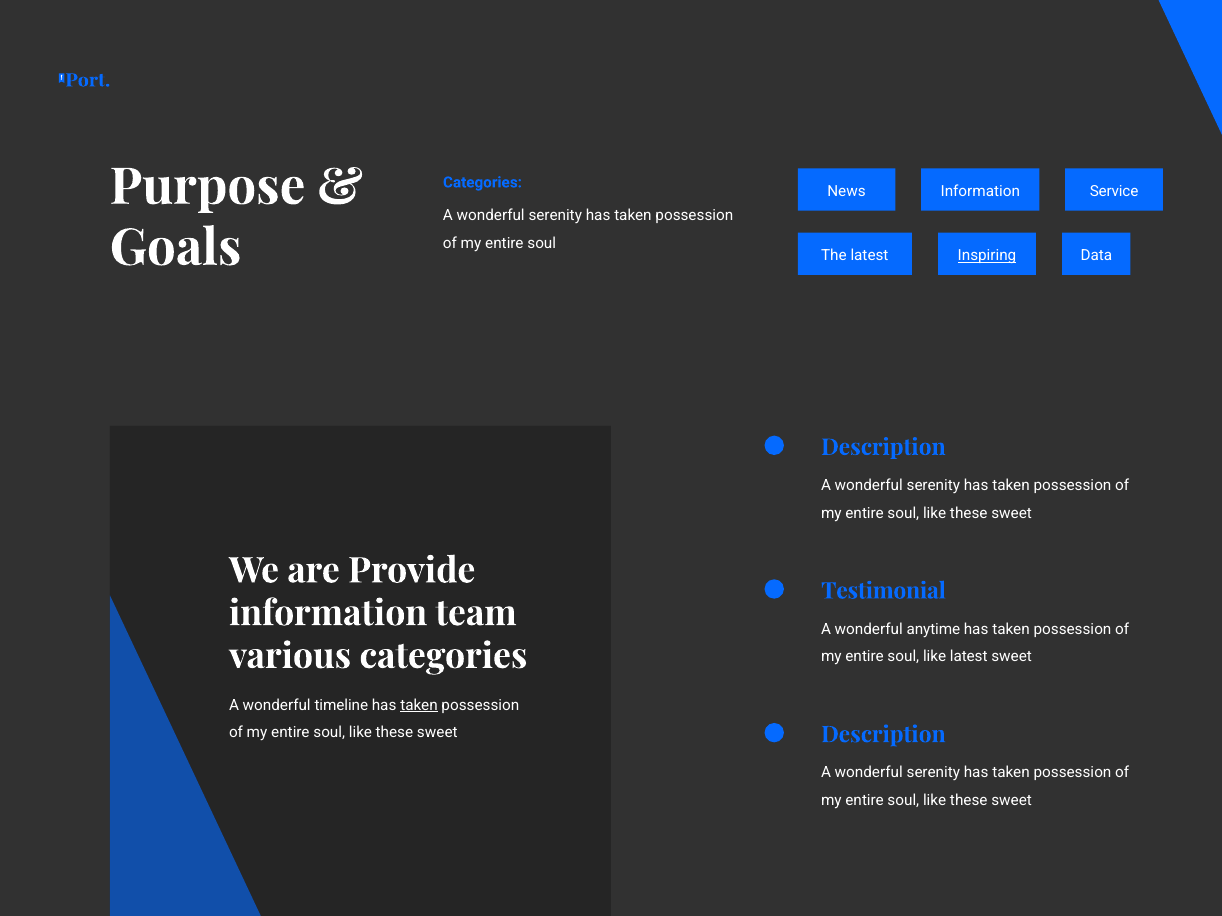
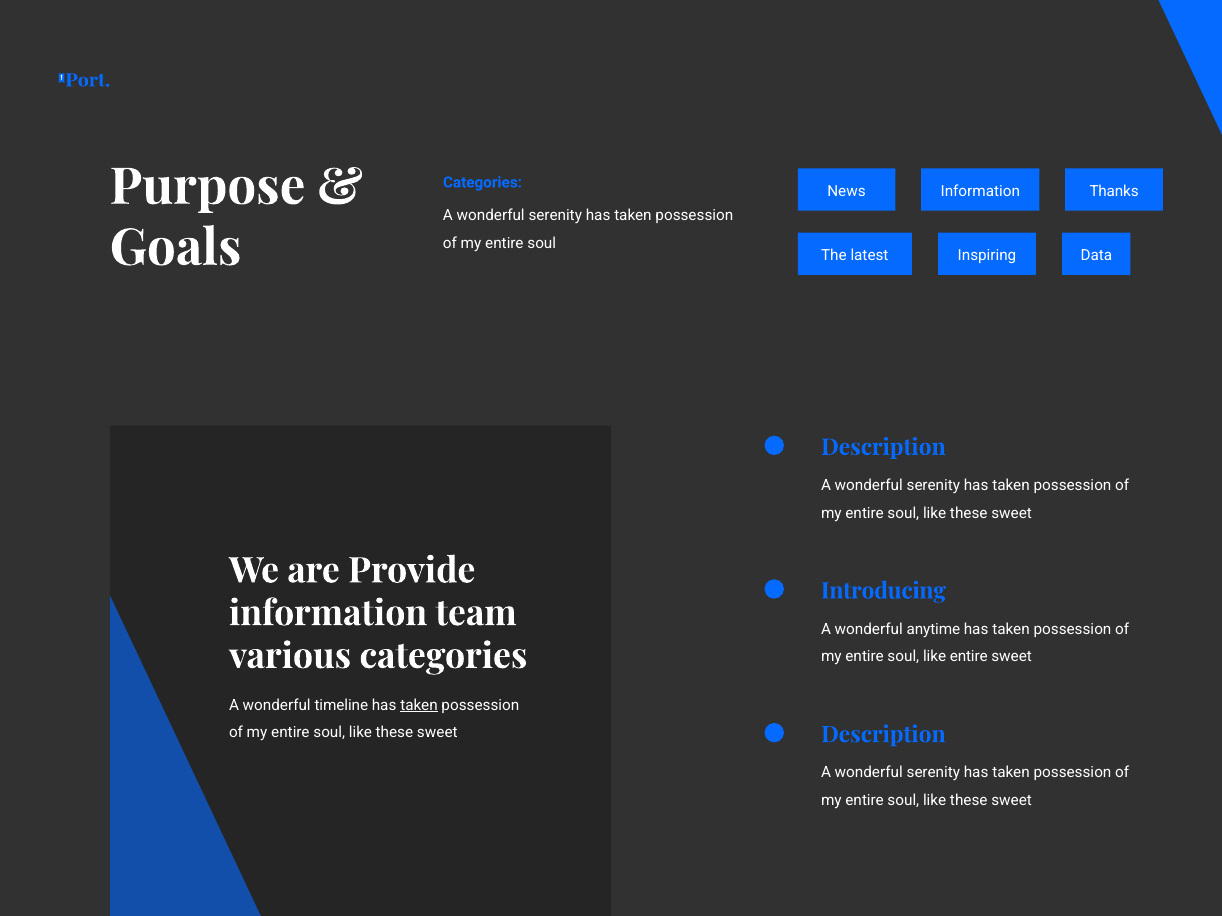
Service: Service -> Thanks (1114, 192)
Inspiring underline: present -> none (987, 256)
Testimonial: Testimonial -> Introducing (883, 591)
like latest: latest -> entire (969, 657)
